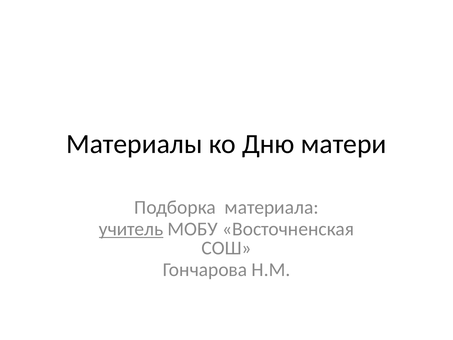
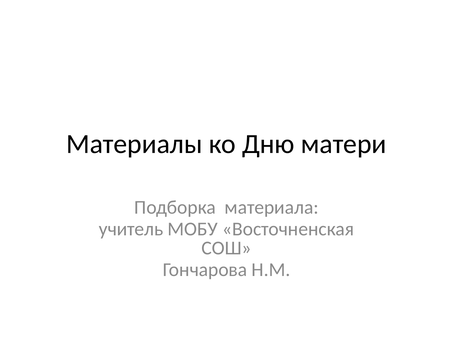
учитель underline: present -> none (131, 229)
